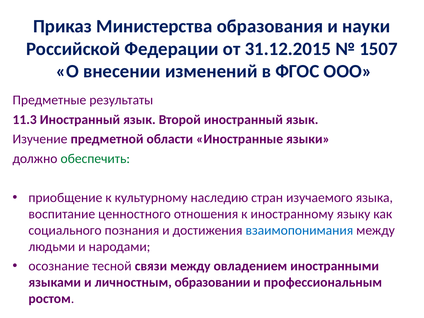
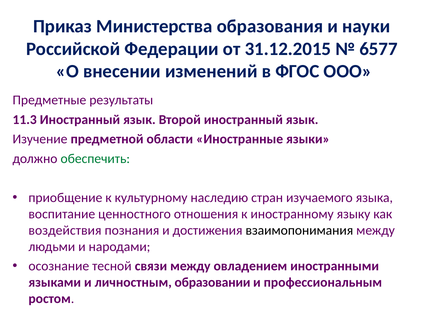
1507: 1507 -> 6577 (379, 49)
социального: социального -> воздействия (65, 230)
взаимопонимания colour: blue -> black (299, 230)
